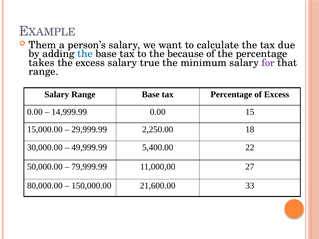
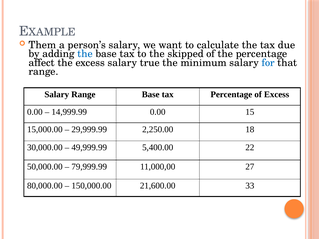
because: because -> skipped (186, 54)
takes: takes -> affect (42, 63)
for colour: purple -> blue (268, 63)
